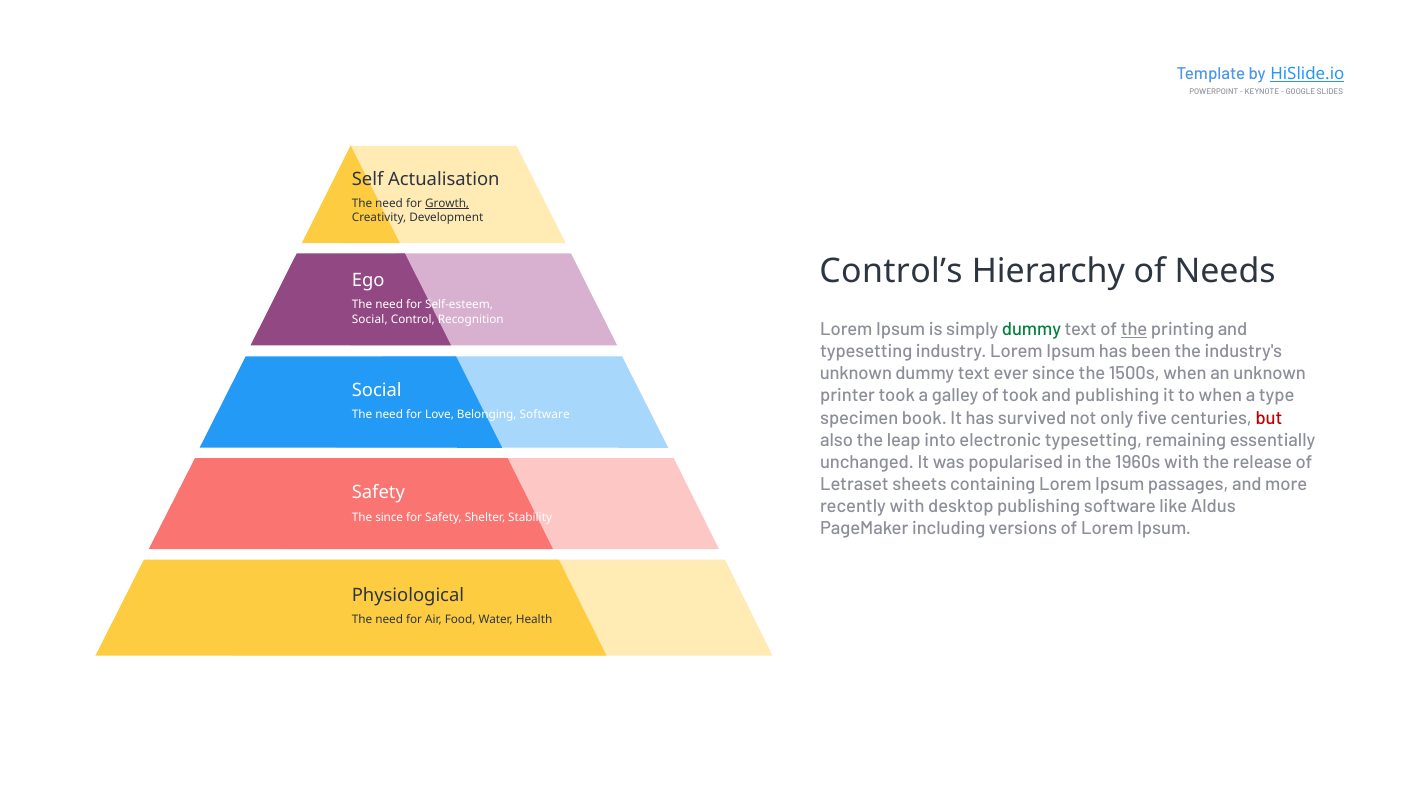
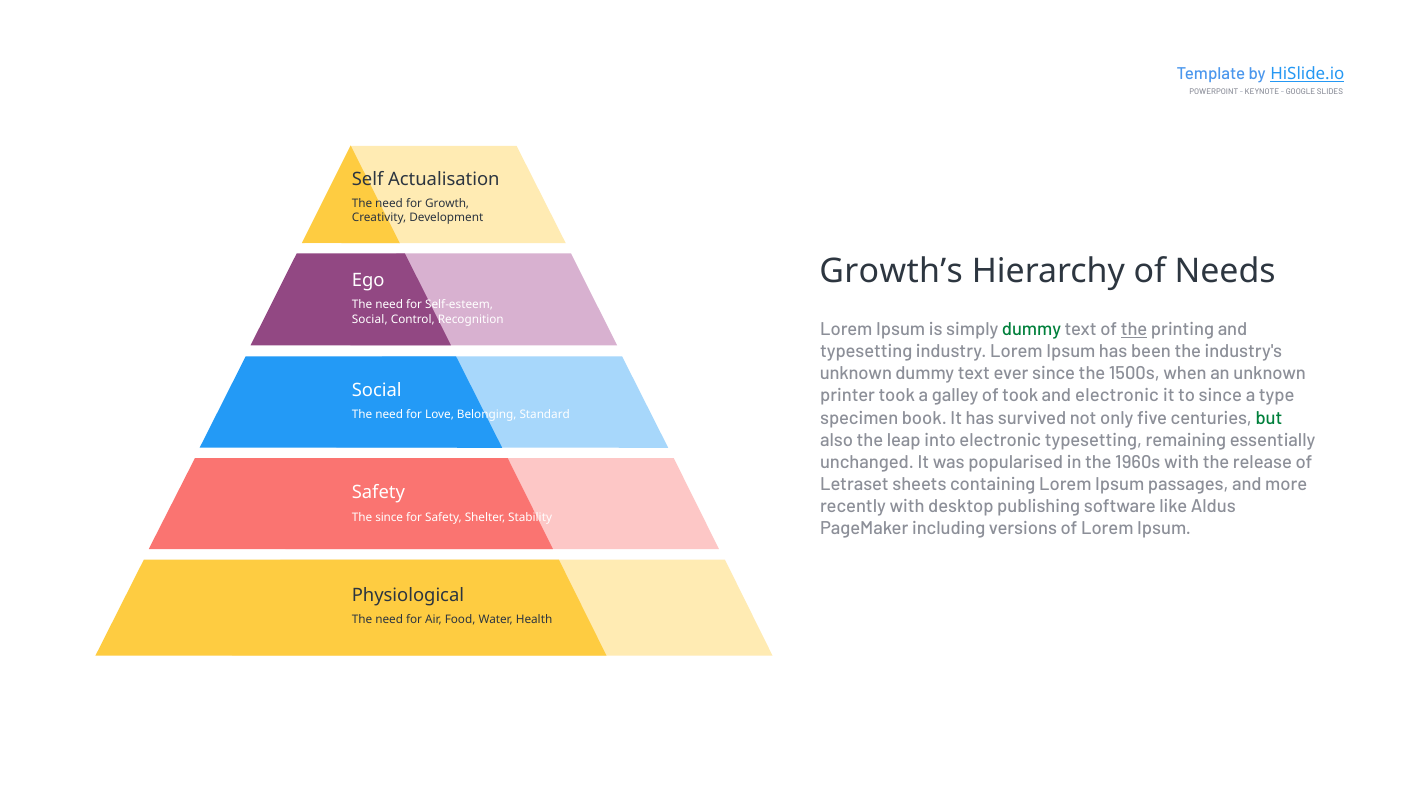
Growth underline: present -> none (447, 204)
Control’s: Control’s -> Growth’s (891, 271)
and publishing: publishing -> electronic (1117, 396)
to when: when -> since (1220, 396)
but colour: red -> green (1269, 418)
Belonging Software: Software -> Standard (545, 415)
